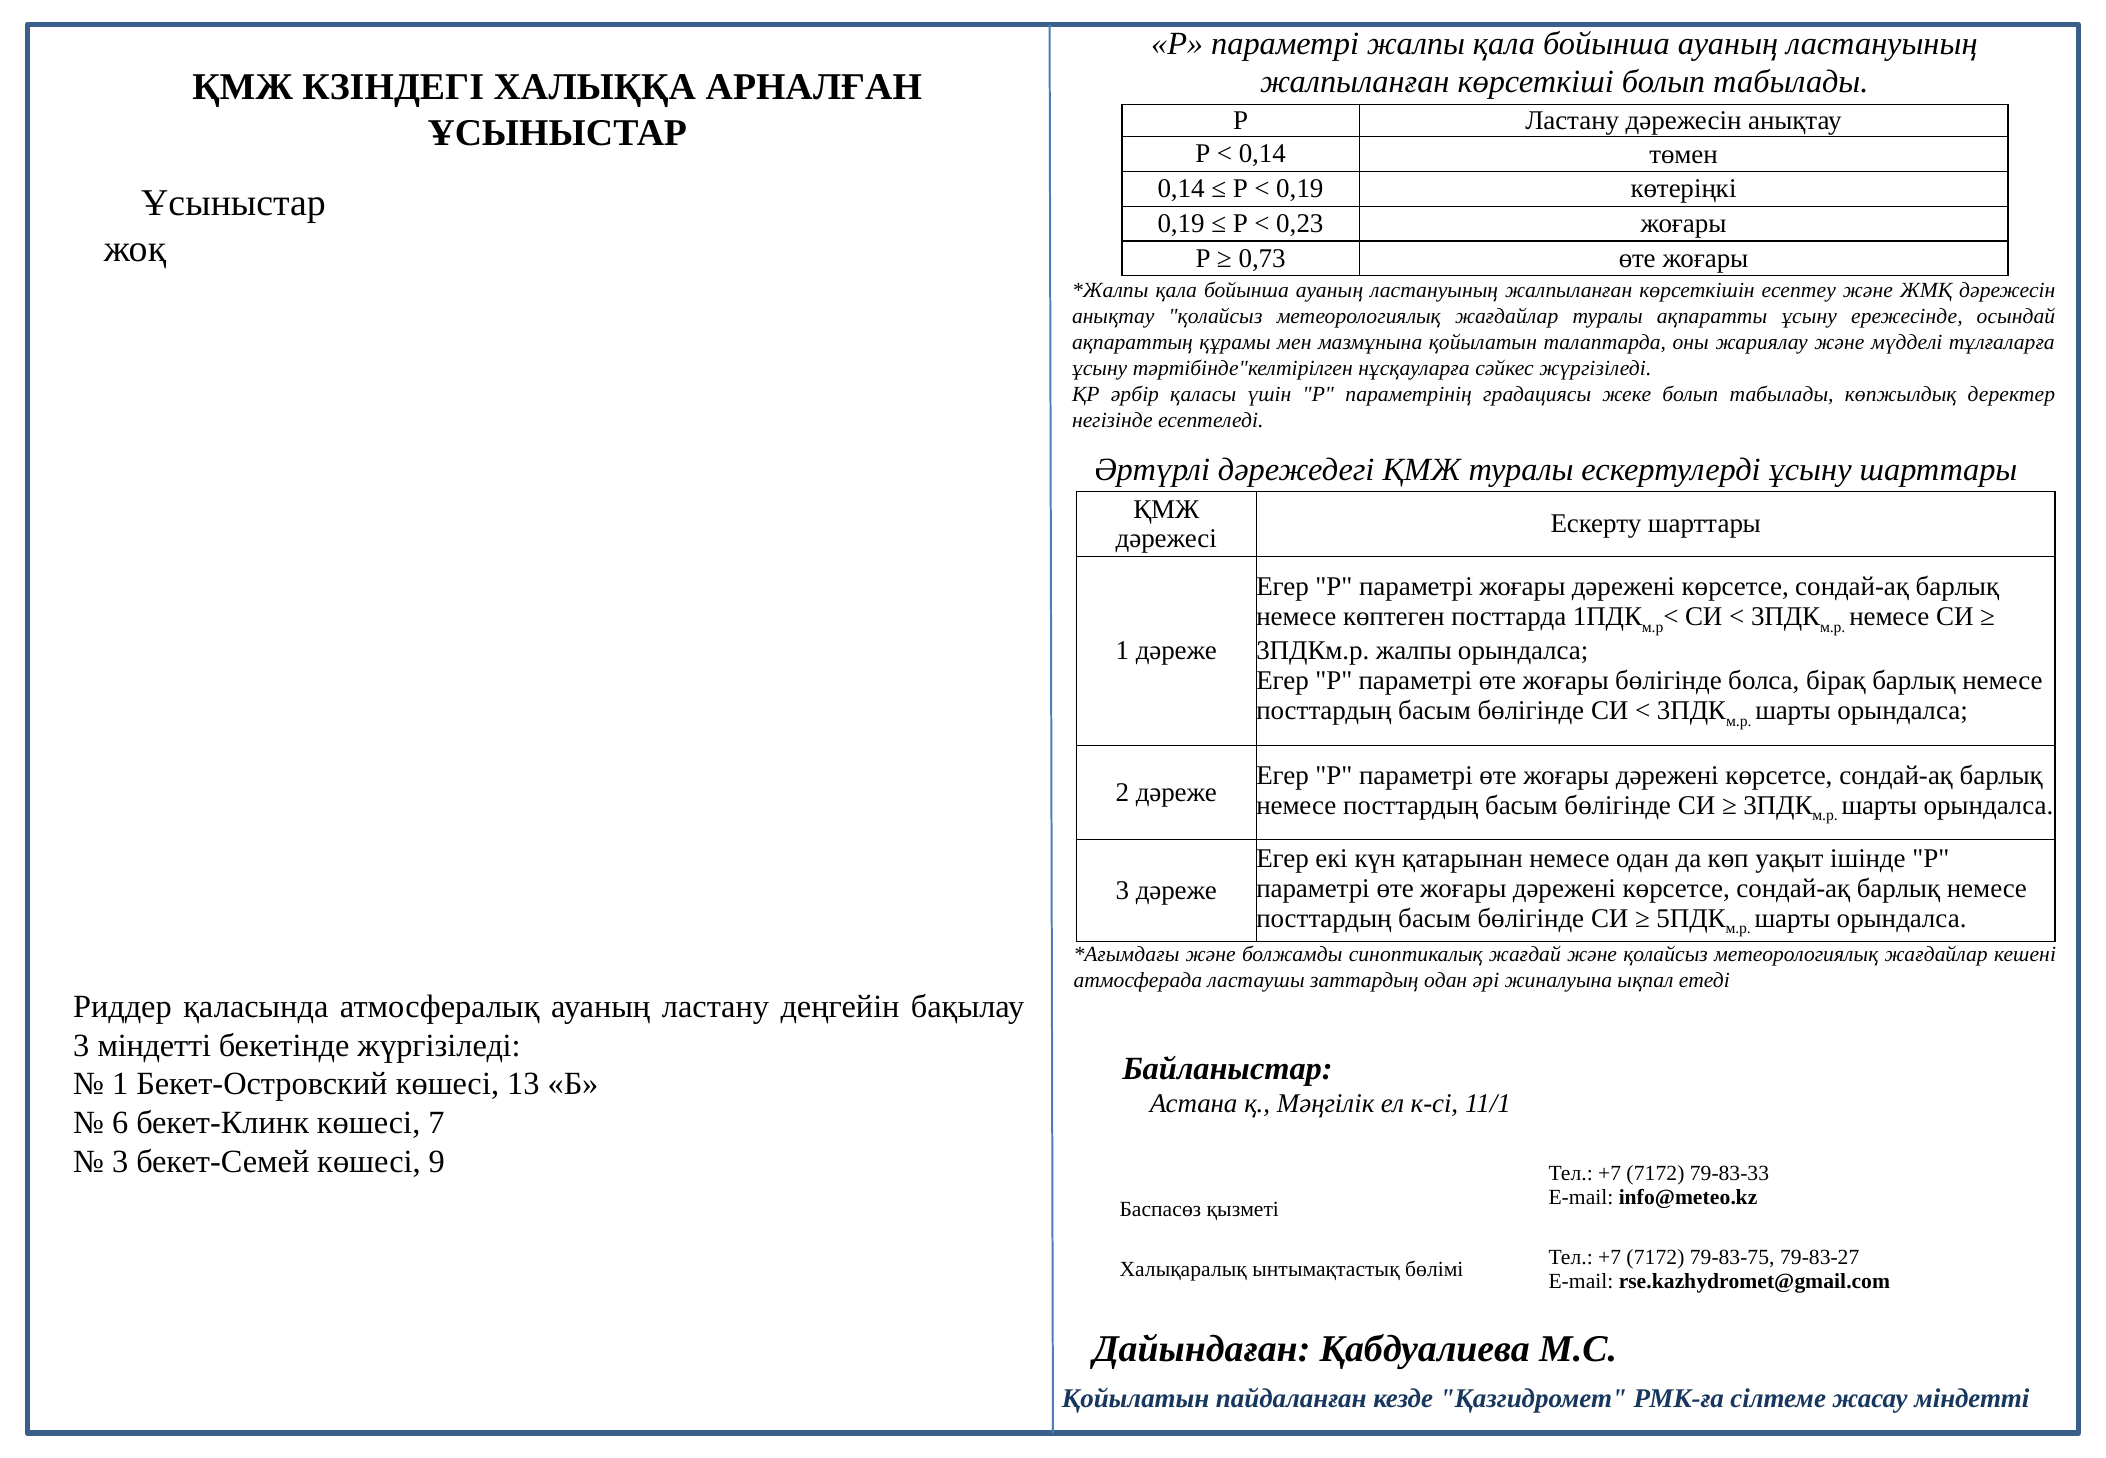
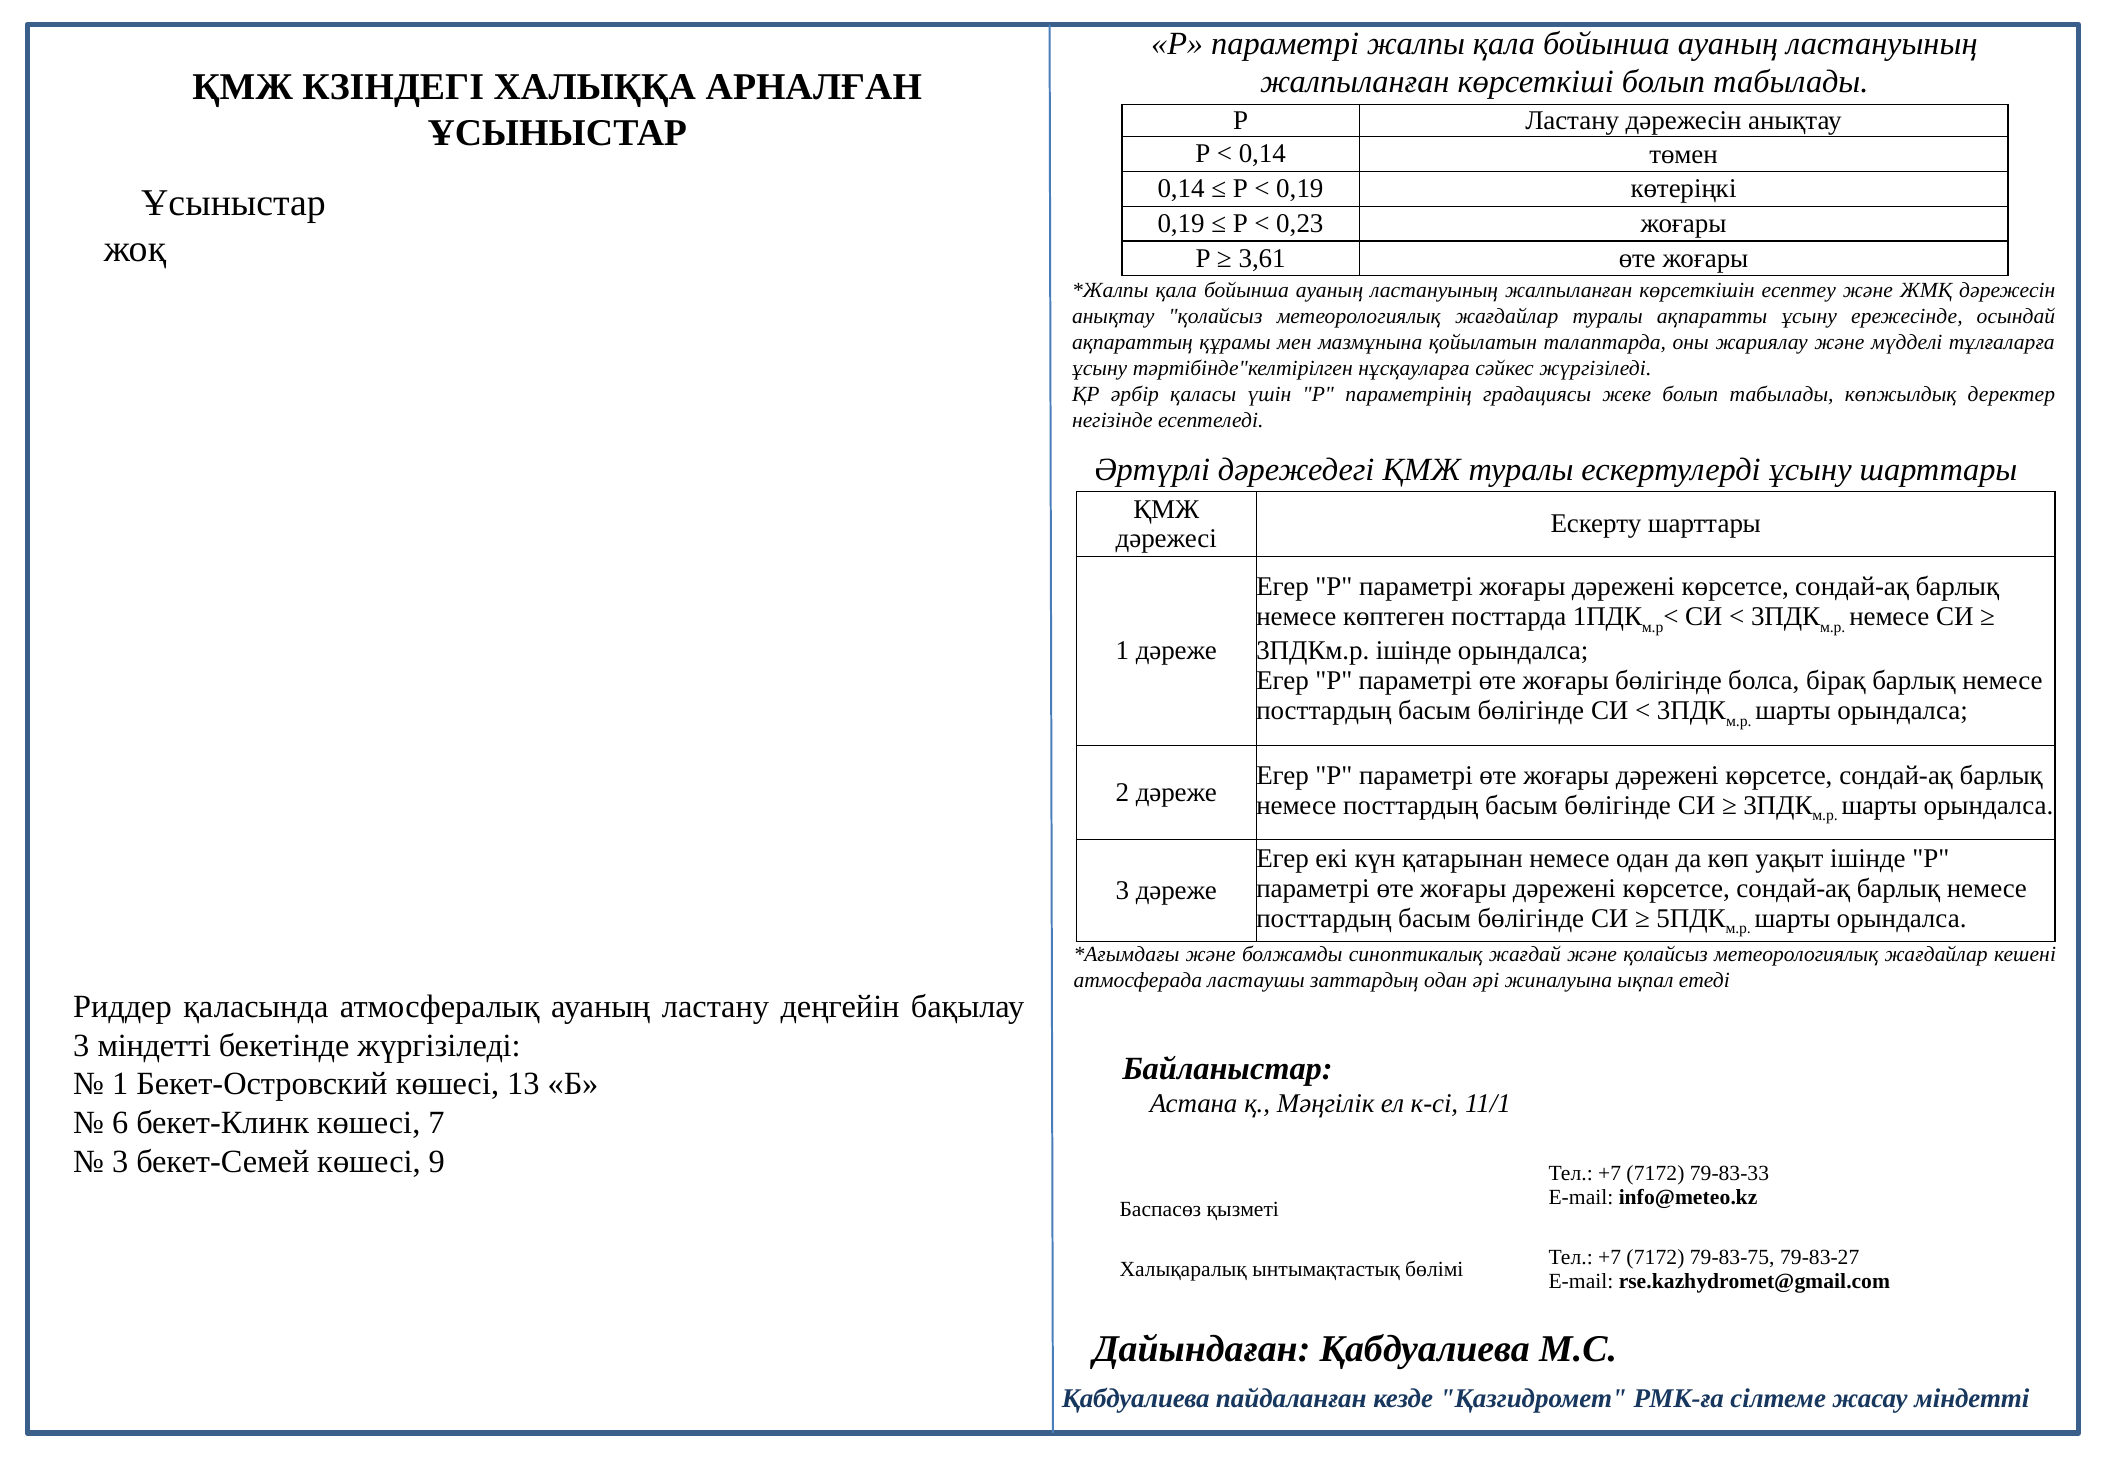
0,73: 0,73 -> 3,61 (1262, 258)
3ПДКм.р жалпы: жалпы -> ішінде (1414, 651)
Қойылатын: Қойылатын -> Қабдуалиева (1136, 1399)
